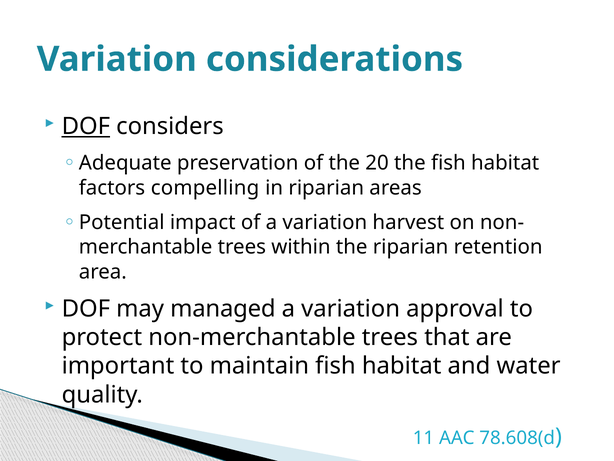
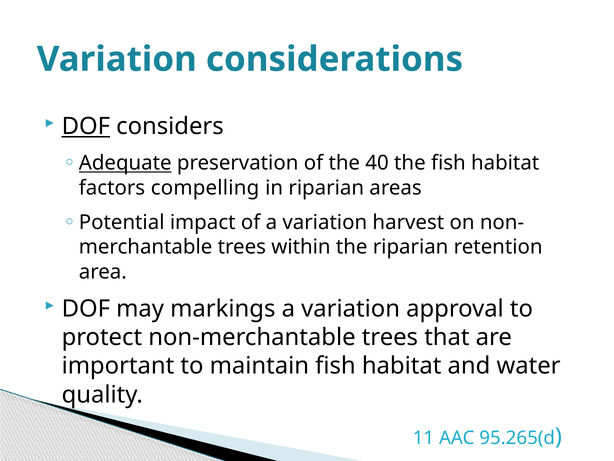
Adequate underline: none -> present (125, 163)
20: 20 -> 40 (377, 163)
managed: managed -> markings (223, 308)
78.608(d: 78.608(d -> 95.265(d (517, 437)
